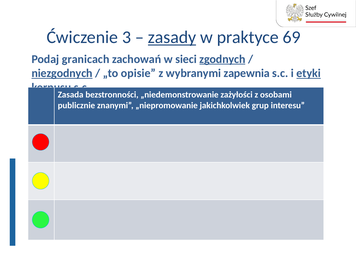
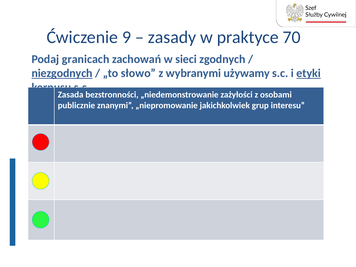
3: 3 -> 9 (127, 37)
zasady underline: present -> none (172, 37)
69: 69 -> 70 (292, 37)
zgodnych underline: present -> none (222, 59)
opisie: opisie -> słowo (138, 73)
zapewnia: zapewnia -> używamy (247, 73)
